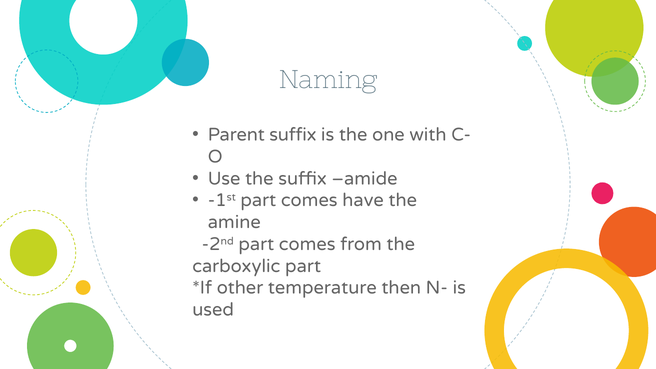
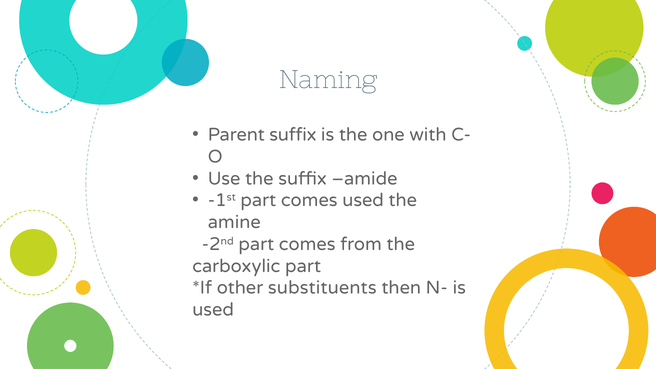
comes have: have -> used (363, 200)
temperature: temperature -> substituents (322, 288)
